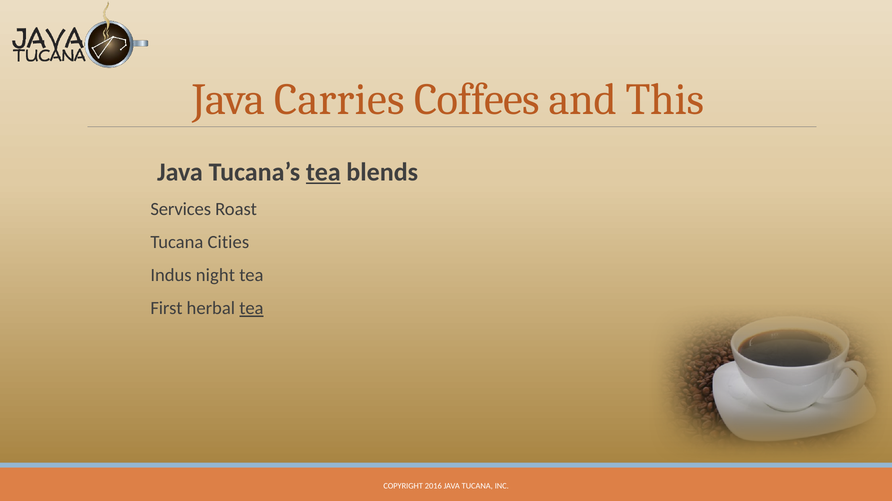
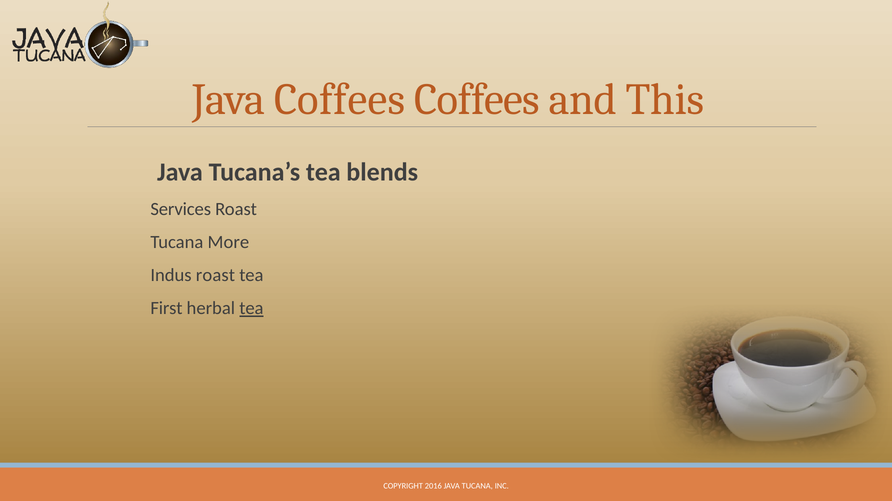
Java Carries: Carries -> Coffees (340, 100)
tea underline: present -> none (323, 172)
Cities: Cities -> More (228, 243)
Indus night: night -> roast (215, 276)
